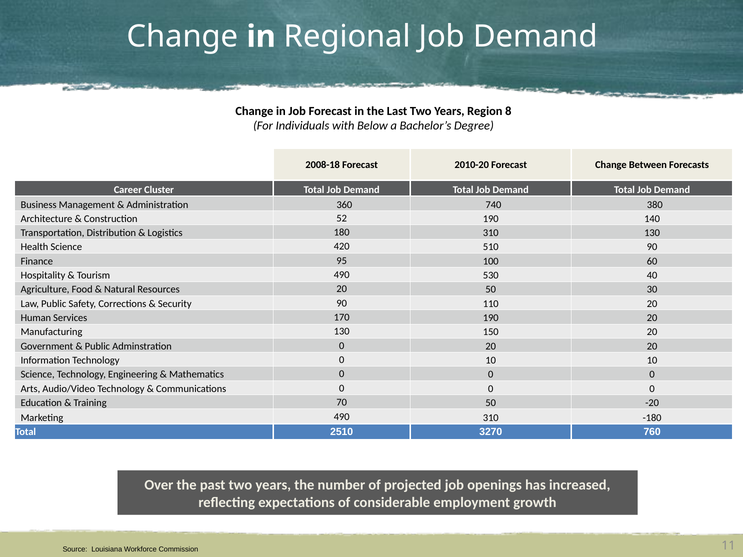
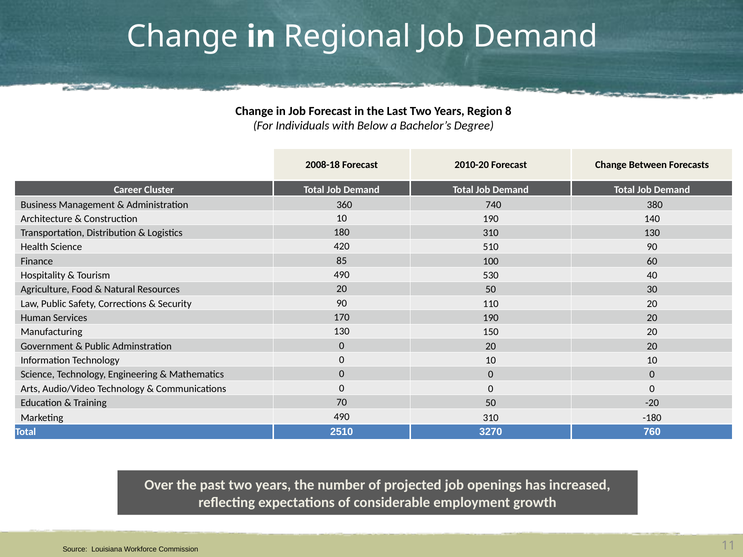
Construction 52: 52 -> 10 (342, 218)
95: 95 -> 85 (342, 261)
